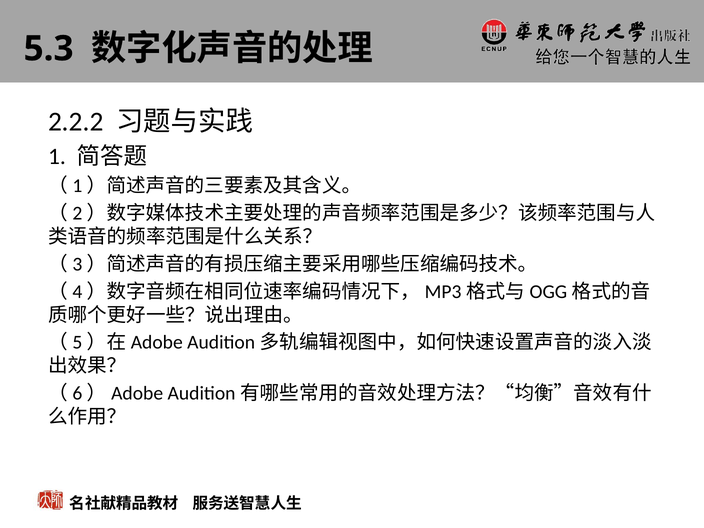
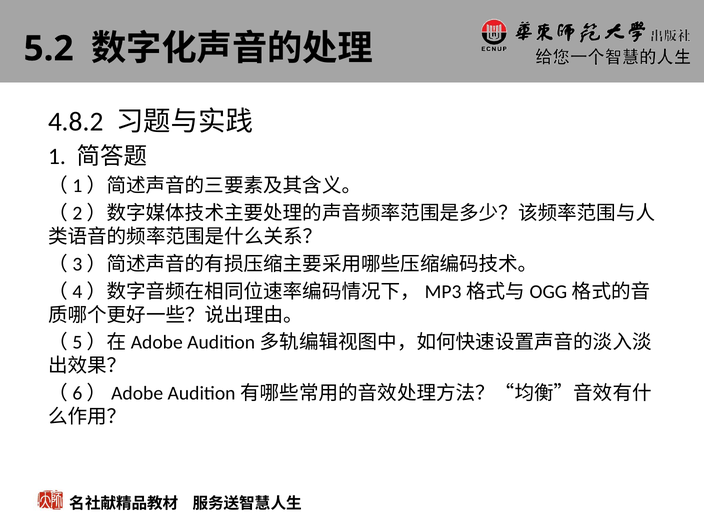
5.3: 5.3 -> 5.2 (49, 49)
2.2.2: 2.2.2 -> 4.8.2 (76, 122)
